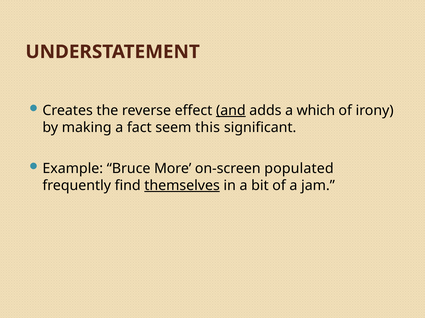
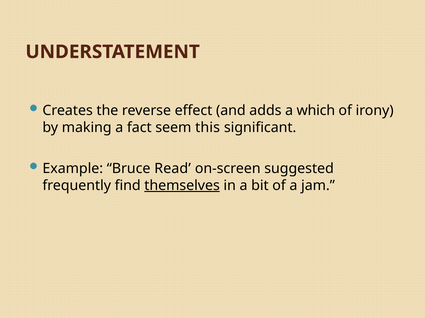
and underline: present -> none (231, 111)
More: More -> Read (173, 169)
populated: populated -> suggested (299, 169)
